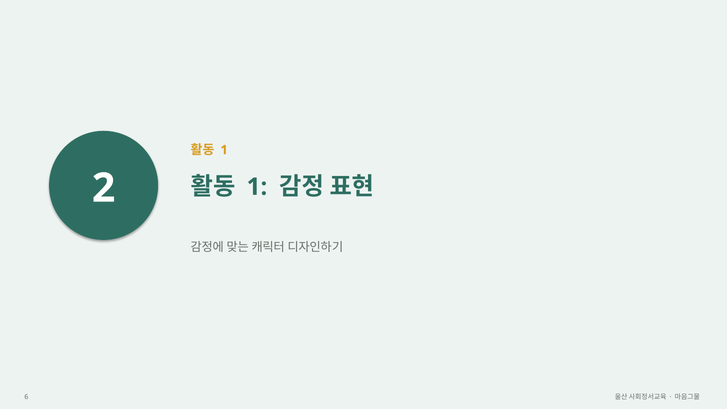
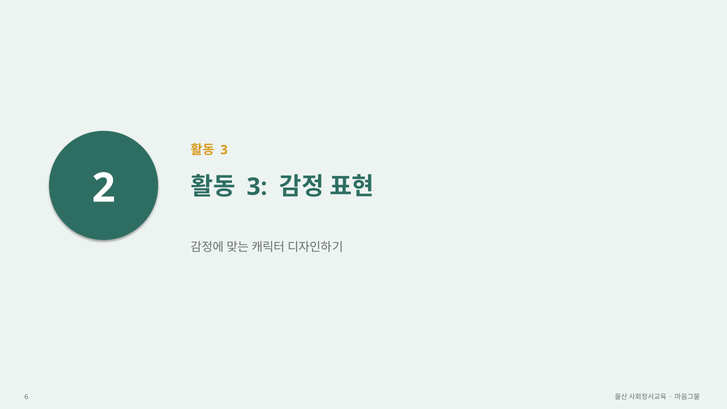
1: 1 -> 3 (224, 150)
1: 1 -> 3 (257, 187)
